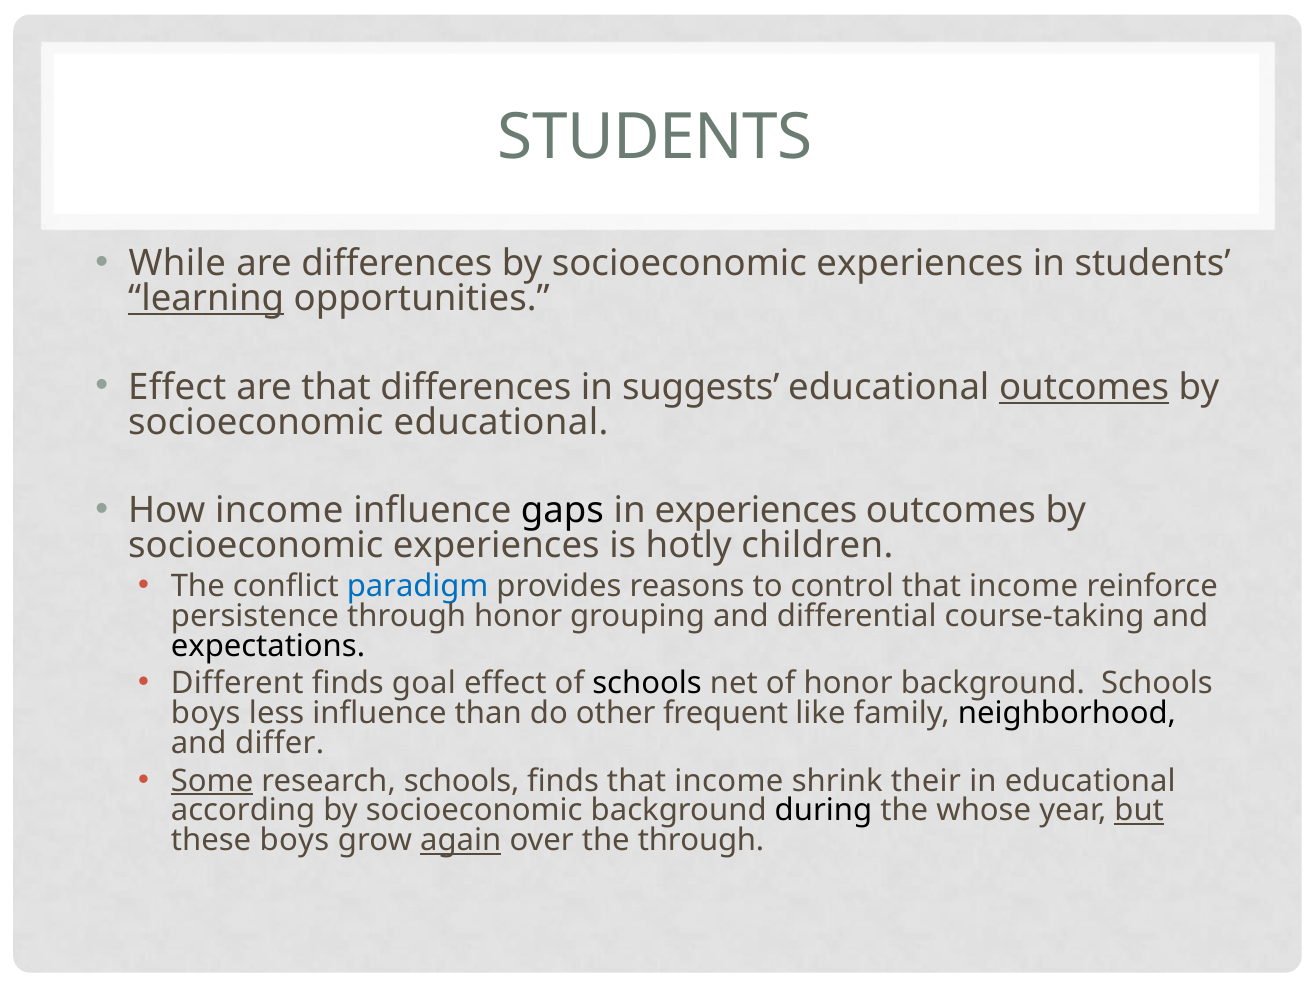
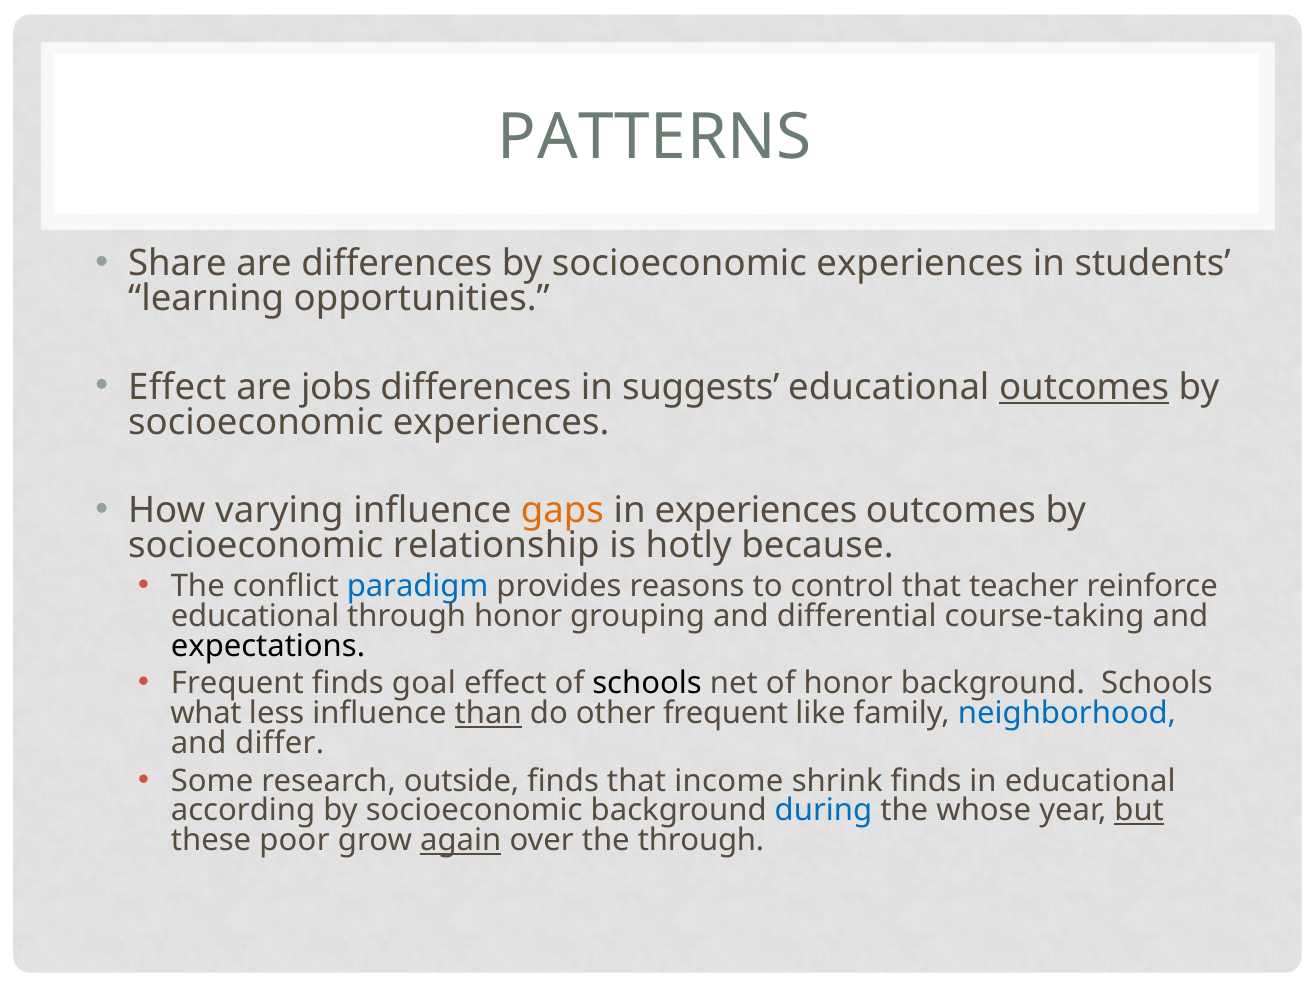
STUDENTS: STUDENTS -> PATTERNS (655, 138)
While: While -> Share (177, 264)
learning underline: present -> none (206, 299)
are that: that -> jobs (336, 387)
educational: educational -> experiences (501, 422)
How income: income -> varying (279, 511)
gaps colour: black -> orange (562, 511)
experiences: experiences -> relationship (496, 546)
children: children -> because (817, 546)
income: income -> teacher (1024, 586)
persistence: persistence -> educational (255, 616)
Different: Different -> Frequent (237, 684)
boys: boys -> what (206, 713)
than underline: none -> present (488, 713)
neighborhood colour: black -> blue (1067, 713)
Some underline: present -> none (212, 781)
research schools: schools -> outside (462, 781)
shrink their: their -> finds (926, 781)
during colour: black -> blue (823, 811)
these boys: boys -> poor (294, 841)
